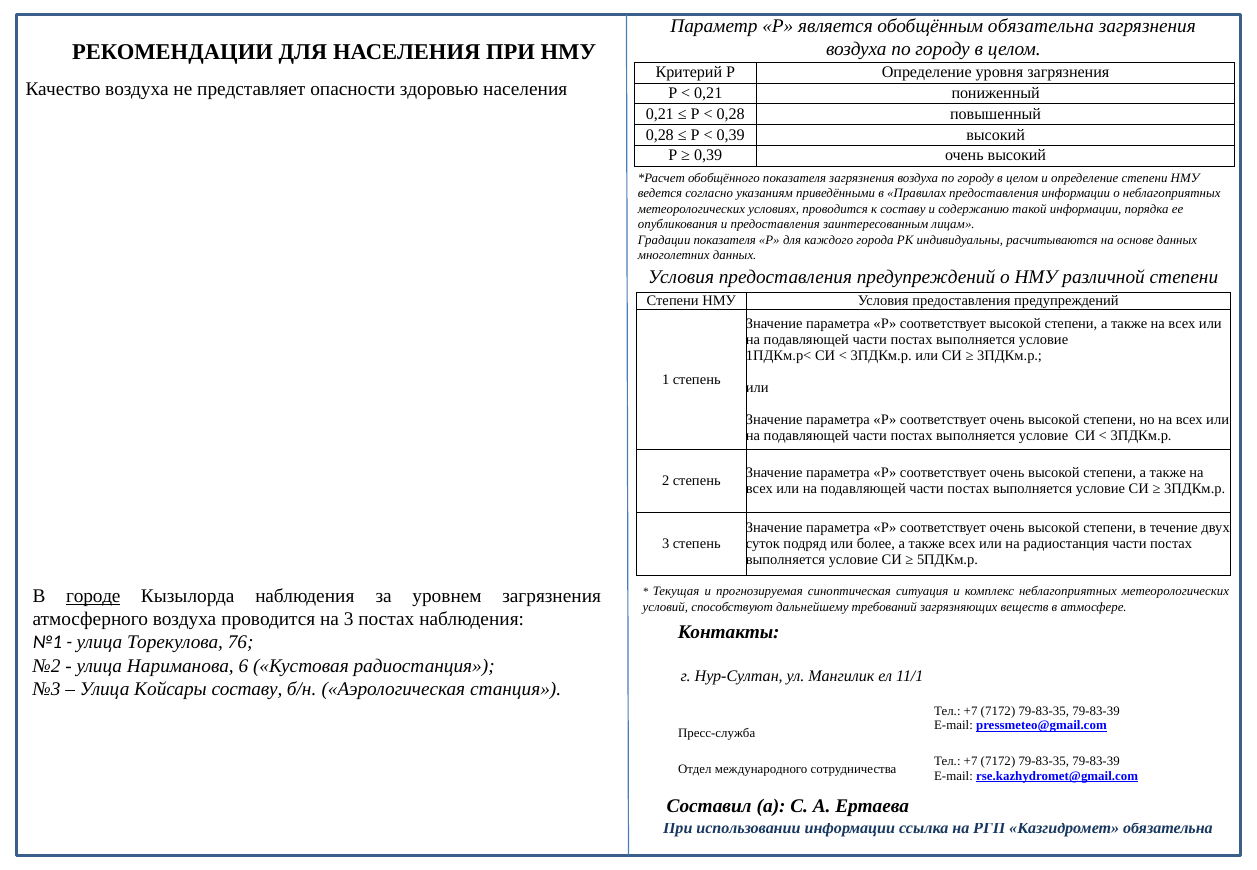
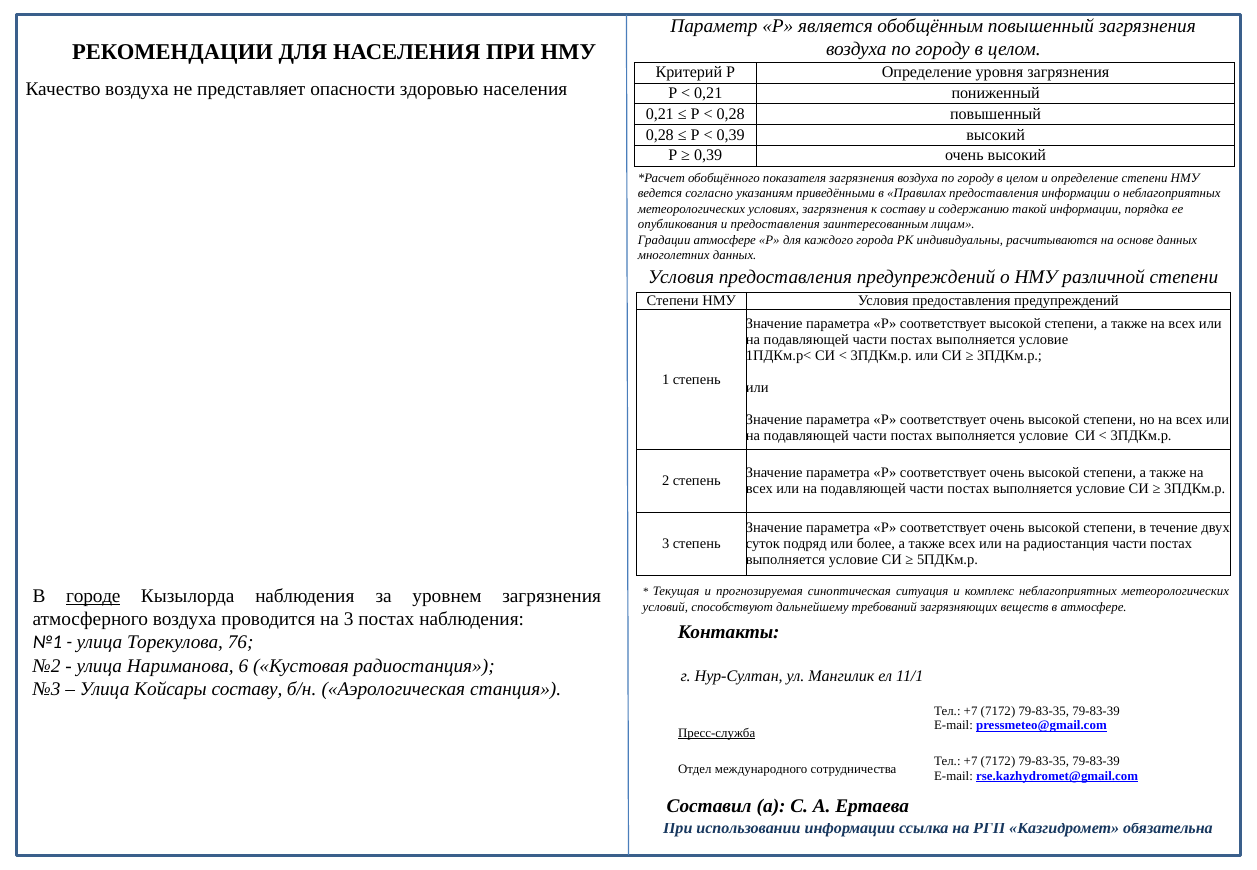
обобщённым обязательна: обязательна -> повышенный (1041, 26)
условиях проводится: проводится -> загрязнения (835, 209)
Градации показателя: показателя -> атмосфере (725, 240)
Пресс-служба underline: none -> present (717, 733)
